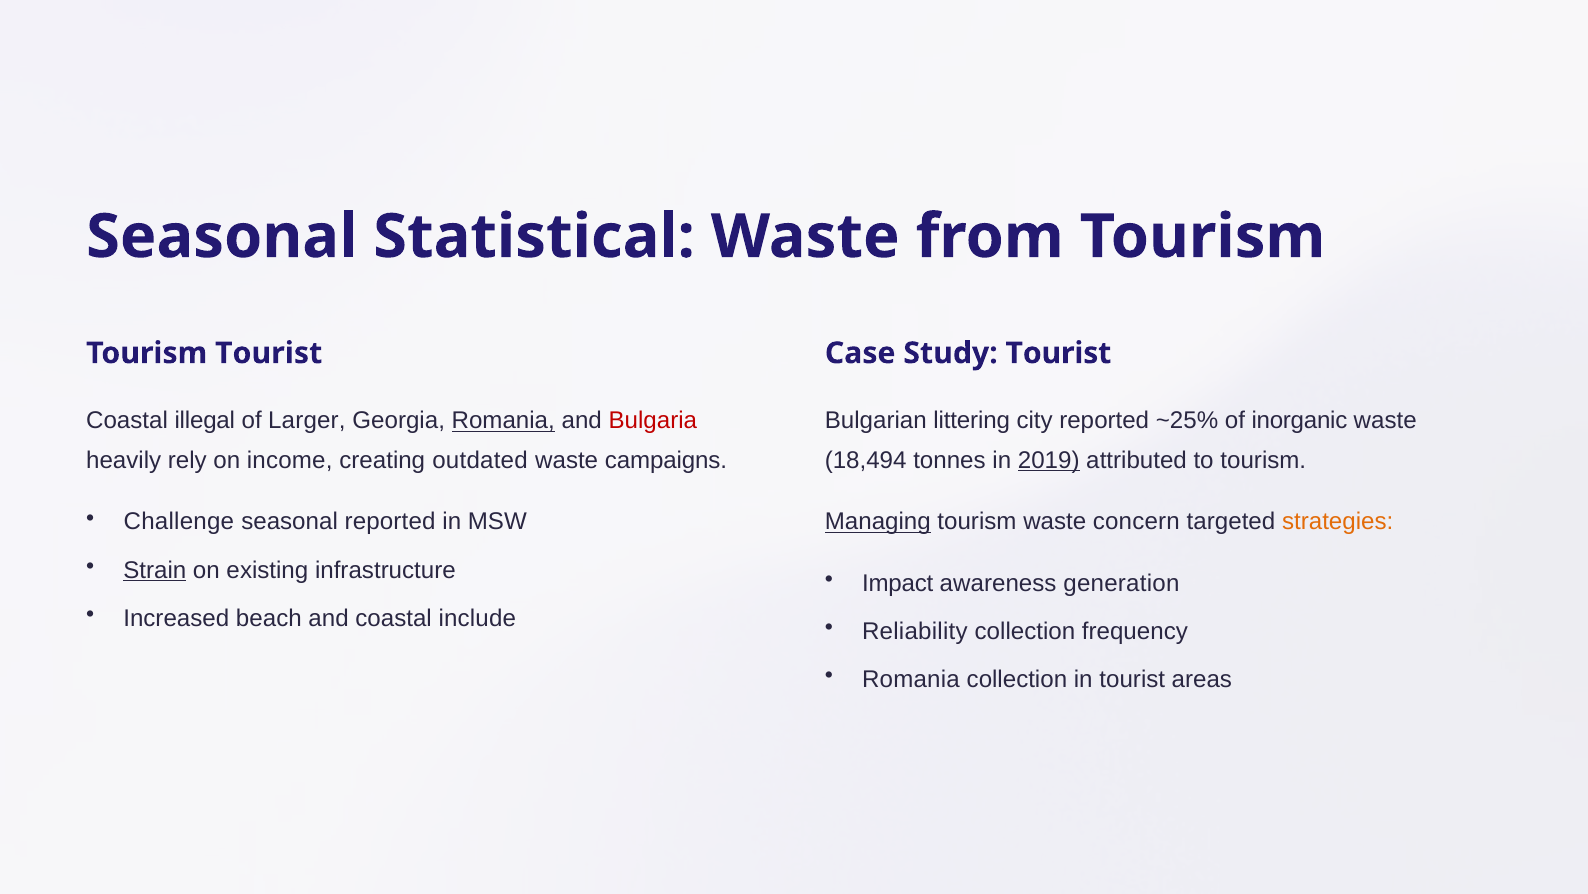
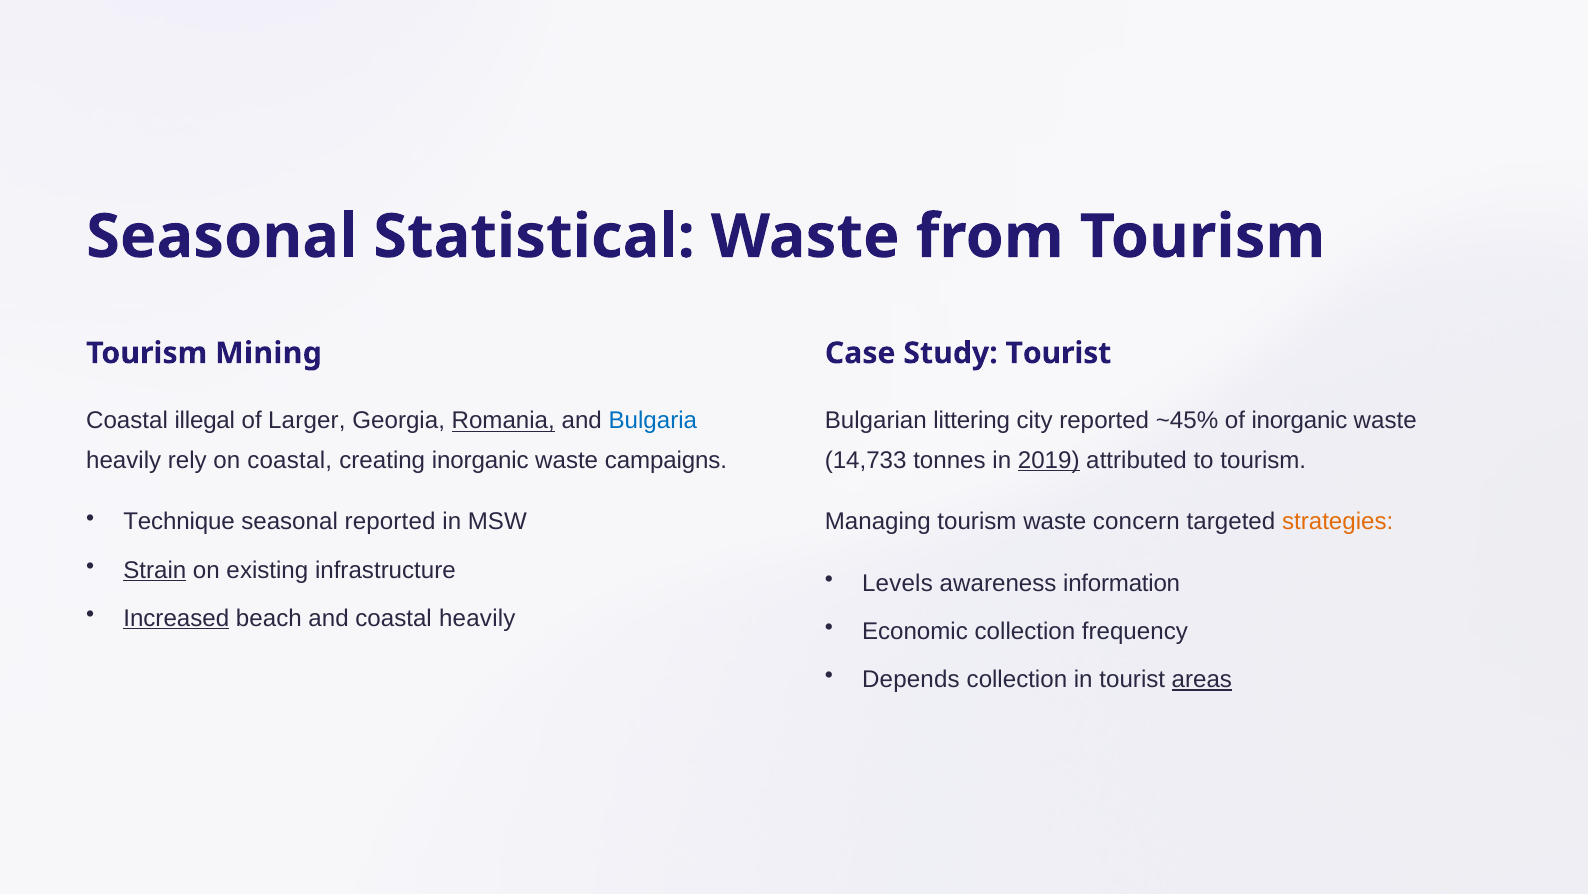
Tourism Tourist: Tourist -> Mining (268, 353)
Bulgaria colour: red -> blue (653, 421)
~25%: ~25% -> ~45% (1187, 421)
on income: income -> coastal (290, 460)
creating outdated: outdated -> inorganic (480, 460)
18,494: 18,494 -> 14,733 (866, 460)
Challenge: Challenge -> Technique (179, 522)
Managing underline: present -> none (878, 522)
Impact: Impact -> Levels (897, 583)
generation: generation -> information (1122, 583)
Increased underline: none -> present (176, 618)
coastal include: include -> heavily (477, 618)
Reliability: Reliability -> Economic (915, 631)
Romania: Romania -> Depends (911, 679)
areas underline: none -> present (1202, 679)
